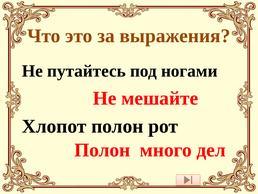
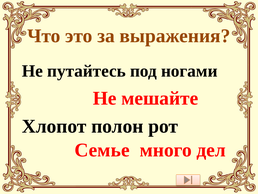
Полон: Полон -> Семье (102, 150)
